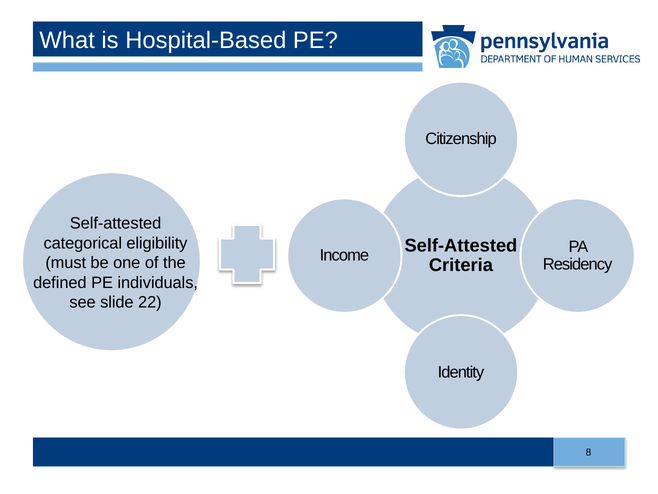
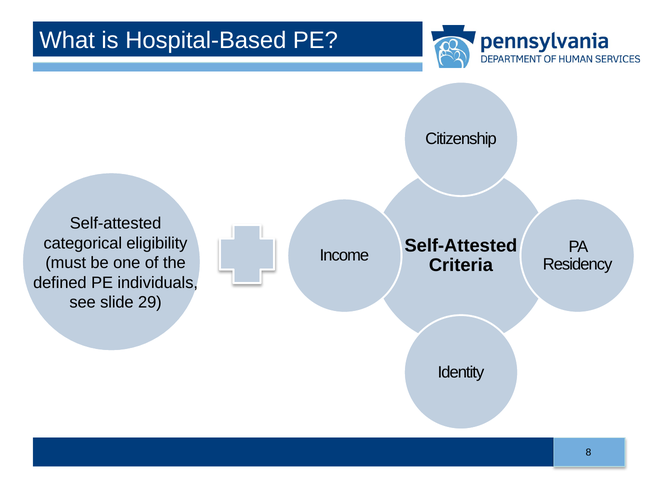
22: 22 -> 29 (150, 302)
